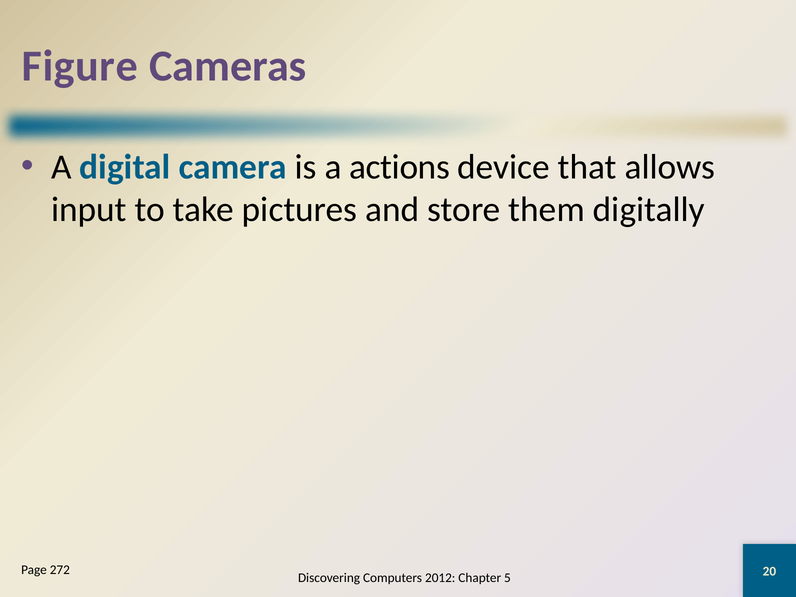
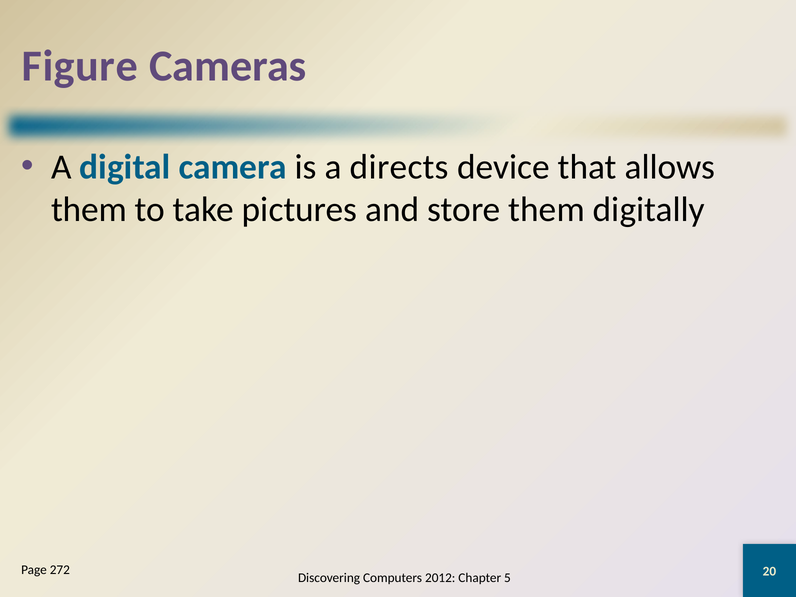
actions: actions -> directs (399, 167)
input: input -> them (89, 209)
